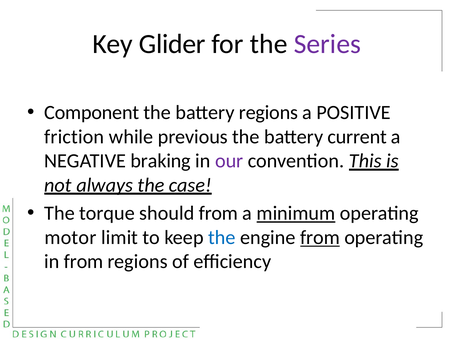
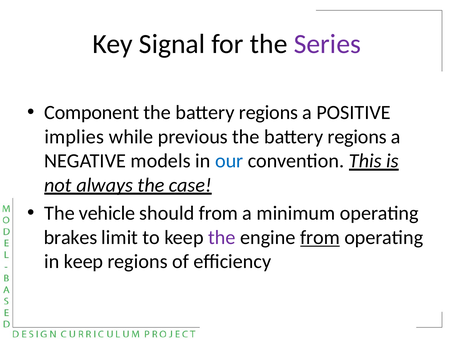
Glider: Glider -> Signal (172, 44)
friction: friction -> implies (74, 137)
current: current -> regions (357, 137)
braking: braking -> models (161, 161)
our colour: purple -> blue (229, 161)
torque: torque -> vehicle (107, 214)
minimum underline: present -> none (296, 214)
motor: motor -> brakes (71, 238)
the colour: blue -> purple (222, 238)
in from: from -> keep (84, 262)
